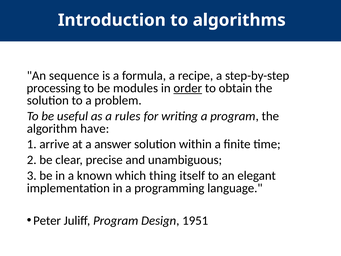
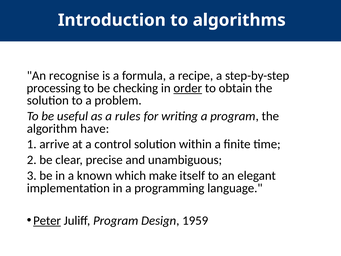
sequence: sequence -> recognise (74, 76)
modules: modules -> checking (136, 88)
answer: answer -> control (113, 144)
thing: thing -> make (163, 175)
Peter underline: none -> present (47, 221)
1951: 1951 -> 1959 (195, 221)
